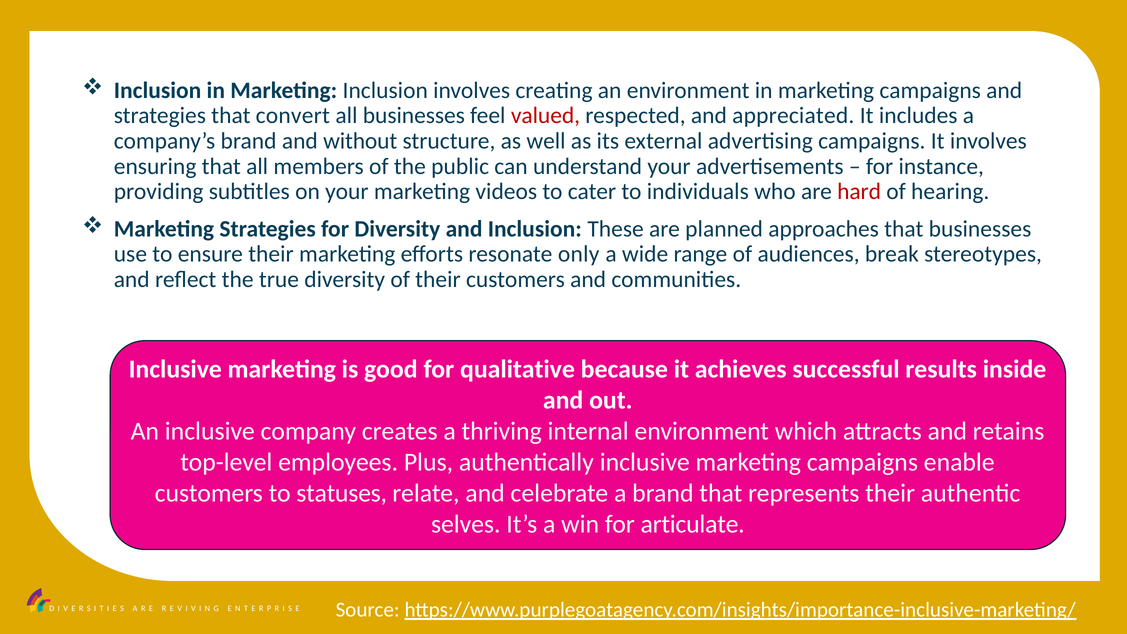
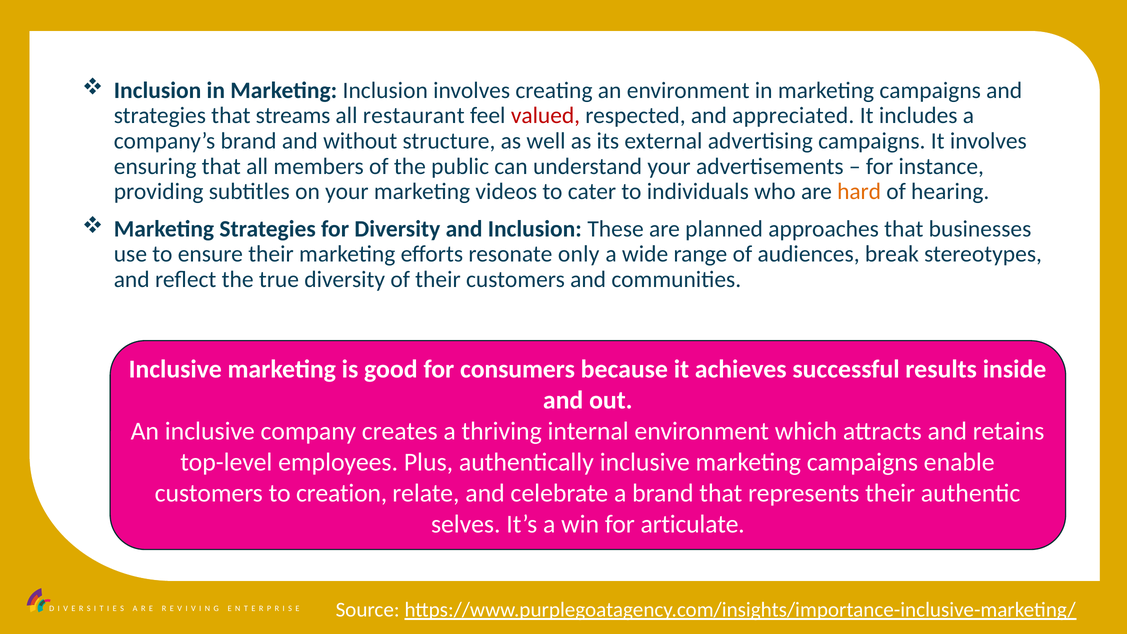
convert: convert -> streams (293, 116)
all businesses: businesses -> restaurant (414, 116)
hard colour: red -> orange (859, 192)
qualitative: qualitative -> consumers (518, 369)
statuses: statuses -> creation (342, 493)
